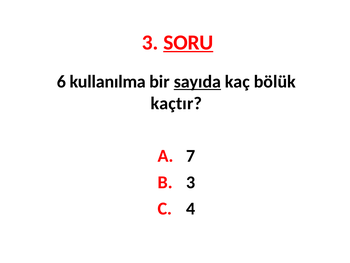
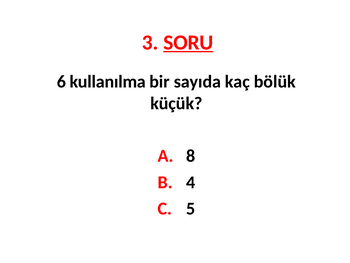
sayıda underline: present -> none (197, 82)
kaçtır: kaçtır -> küçük (176, 103)
7: 7 -> 8 (191, 156)
3: 3 -> 4 (191, 182)
4: 4 -> 5 (191, 208)
